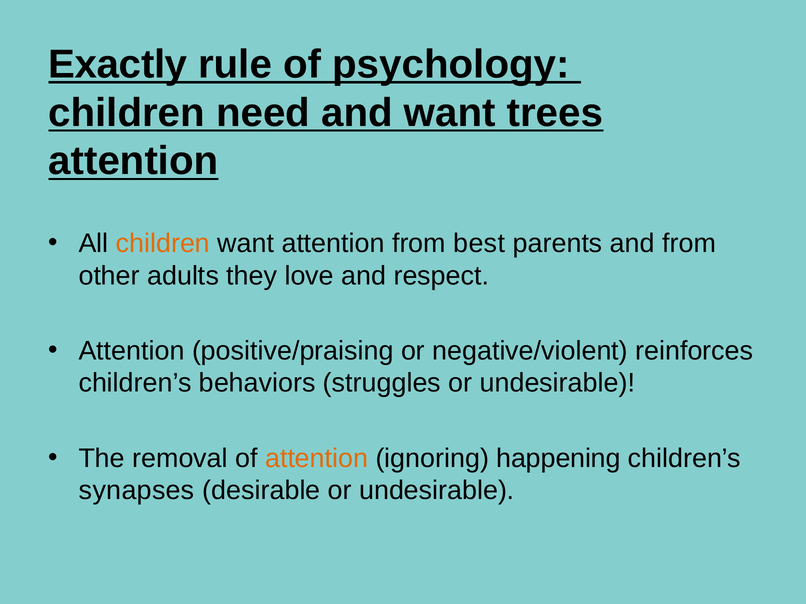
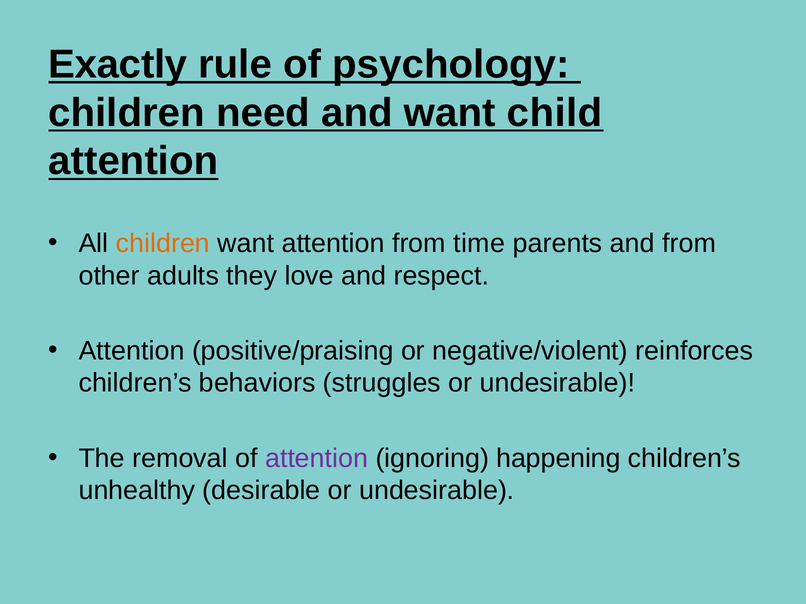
trees: trees -> child (555, 113)
best: best -> time (479, 244)
attention colour: orange -> purple (317, 459)
synapses: synapses -> unhealthy (137, 491)
